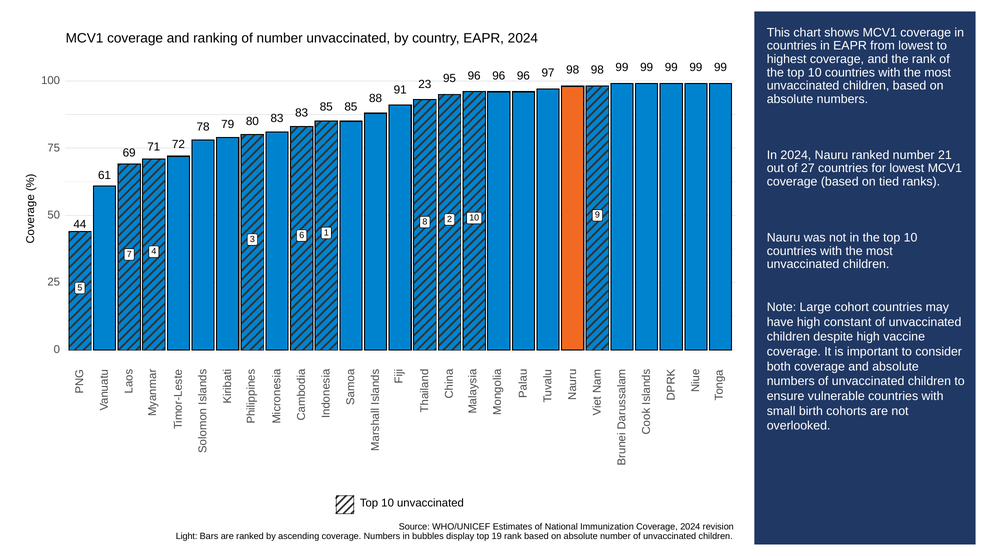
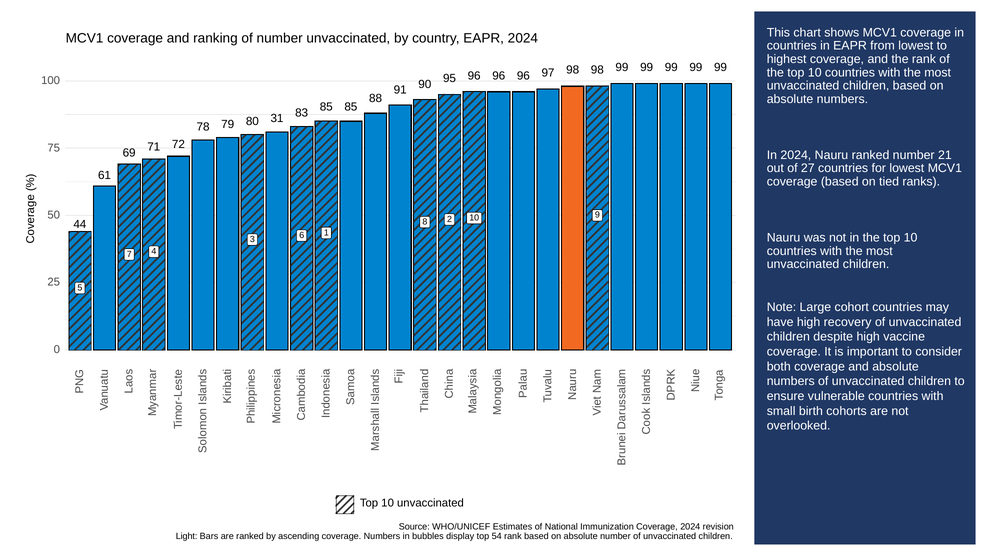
23: 23 -> 90 (425, 84)
80 83: 83 -> 31 (277, 118)
constant: constant -> recovery (848, 322)
19: 19 -> 54 (497, 536)
